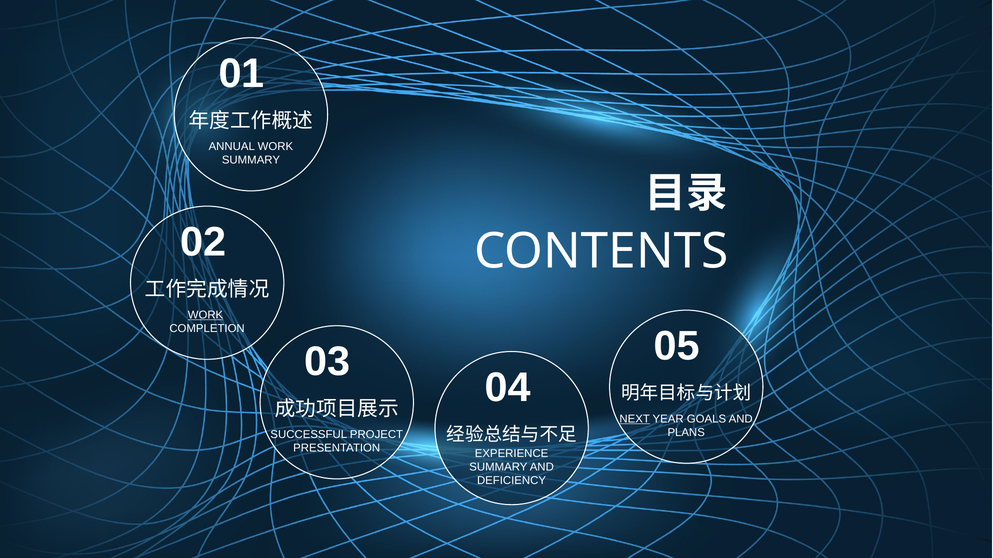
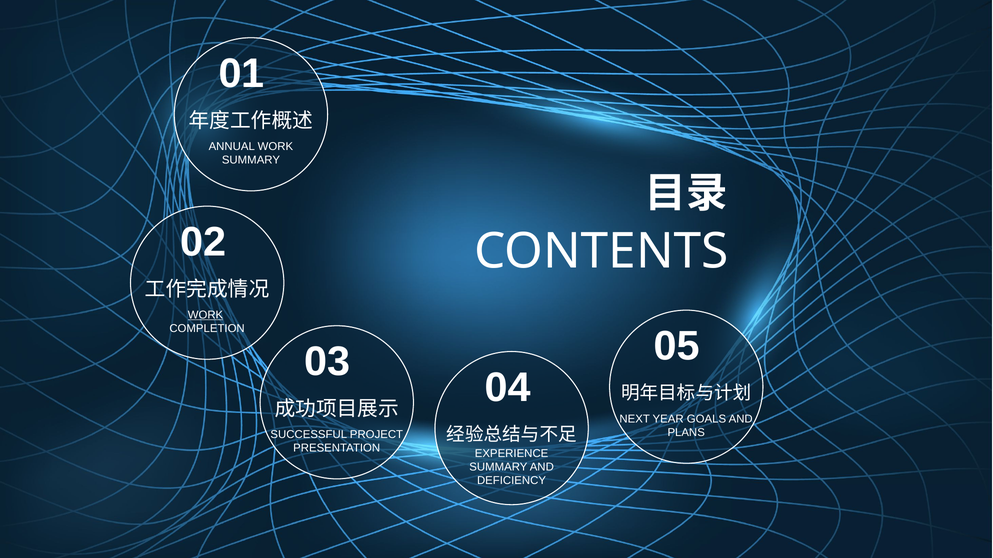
NEXT underline: present -> none (635, 419)
